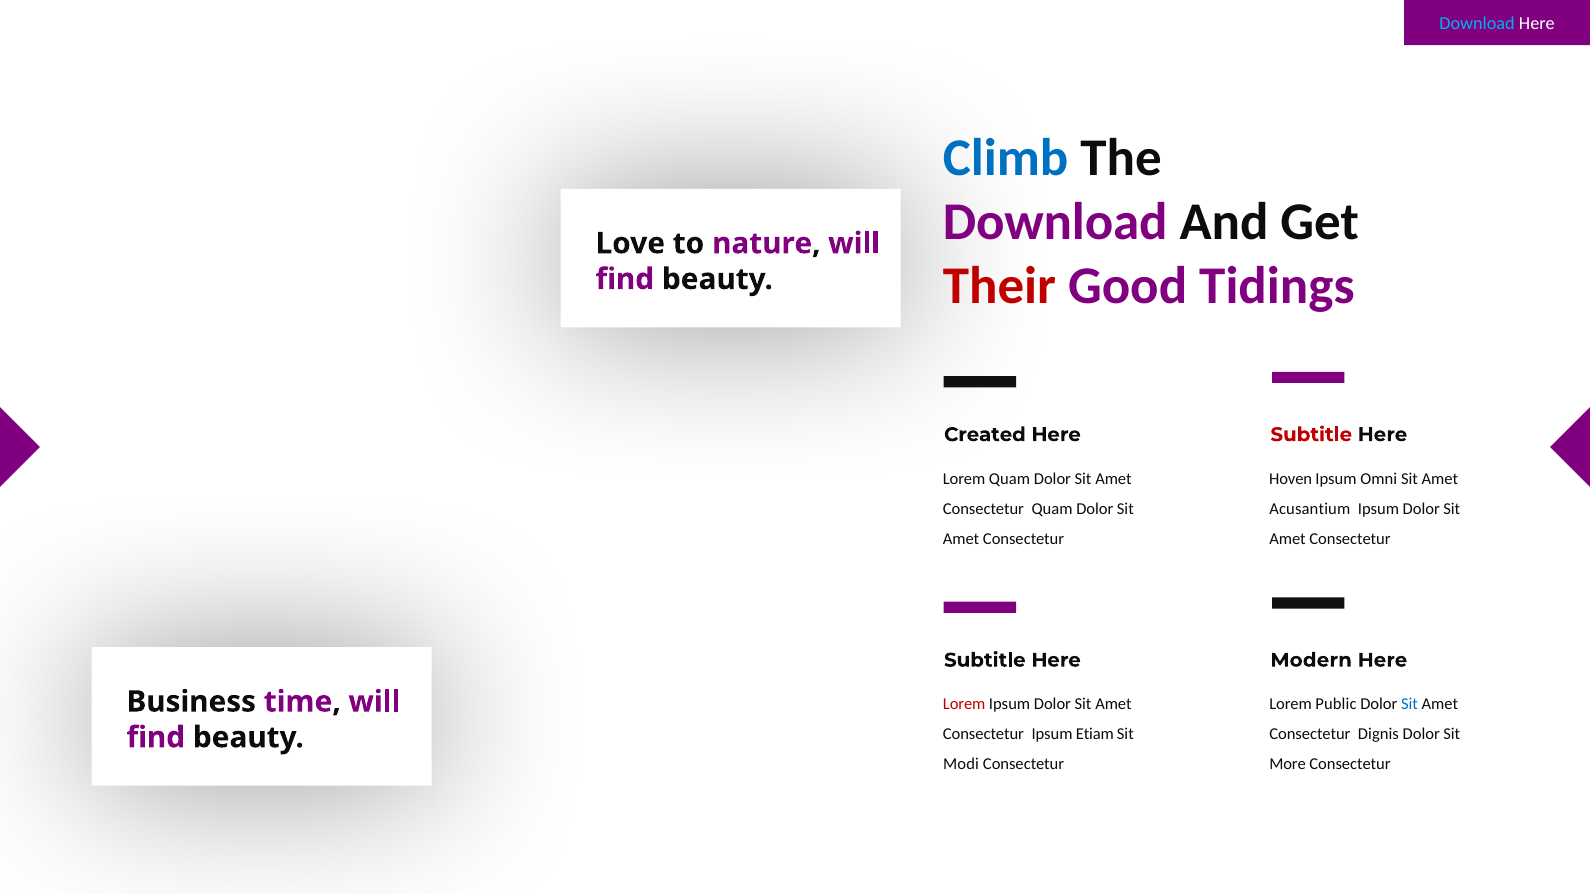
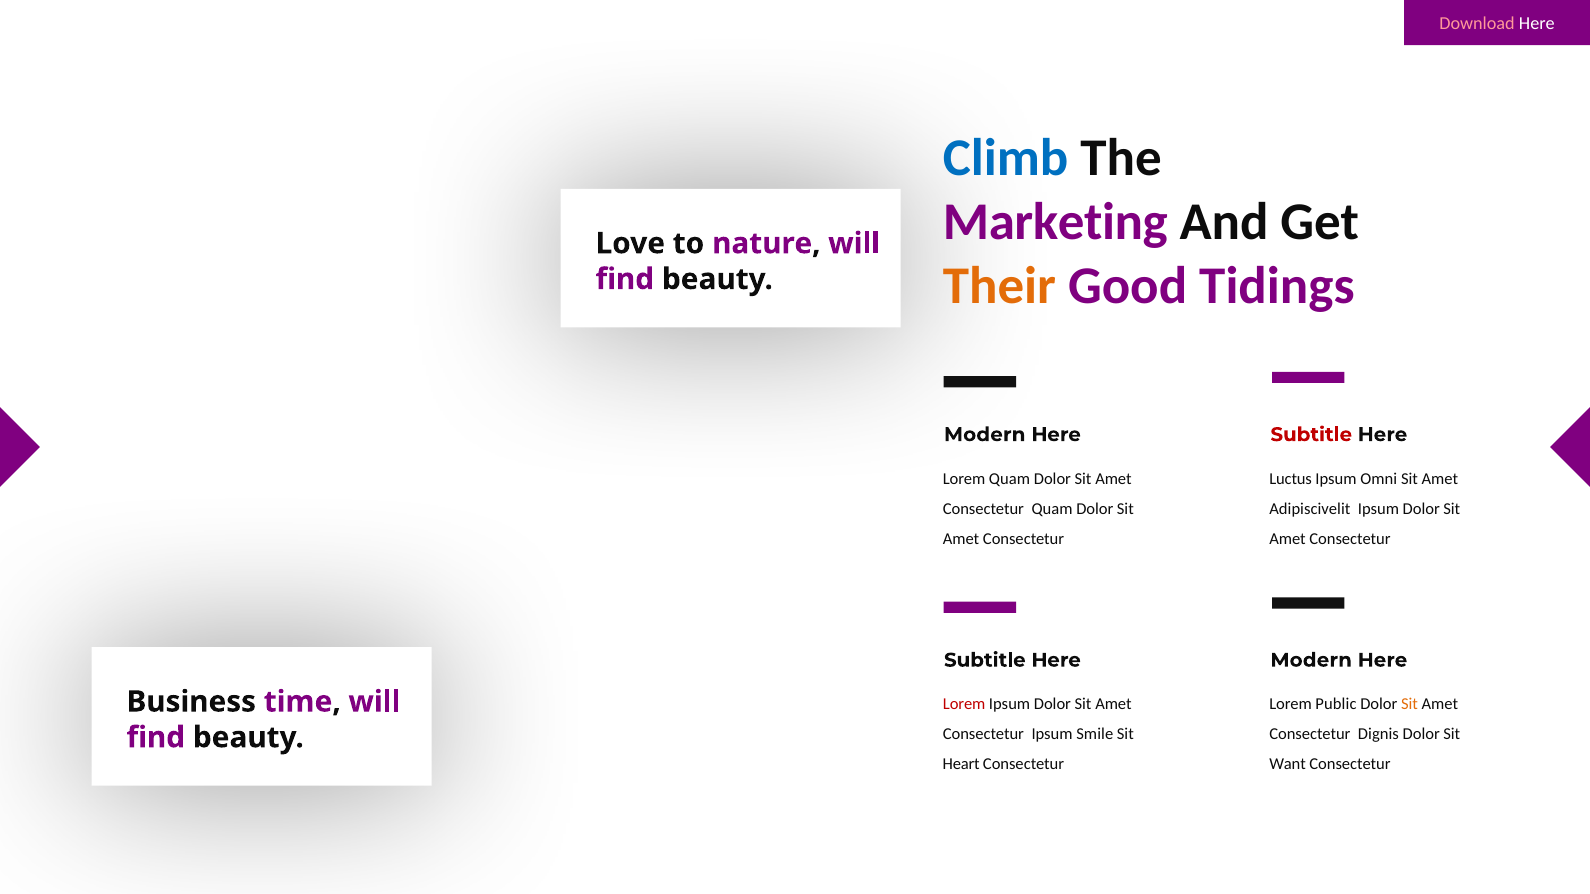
Download colour: light blue -> pink (1477, 24)
Download: Download -> Marketing (1055, 222)
Their colour: red -> orange (999, 286)
Created: Created -> Modern (985, 435)
Hoven: Hoven -> Luctus (1291, 479)
Acusantium: Acusantium -> Adipiscivelit (1310, 509)
Sit colour: blue -> orange (1410, 705)
Etiam: Etiam -> Smile (1095, 735)
Modi: Modi -> Heart (961, 765)
More: More -> Want (1288, 765)
